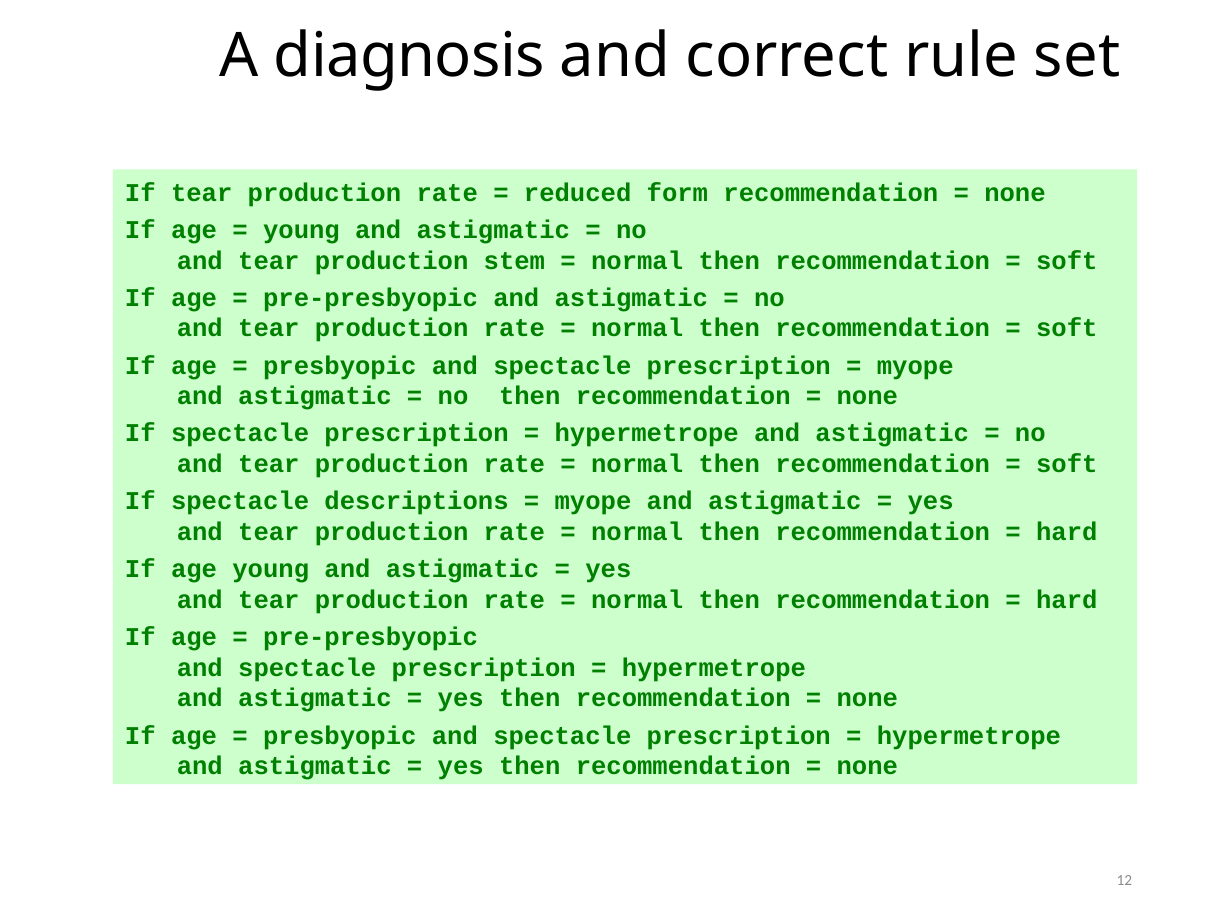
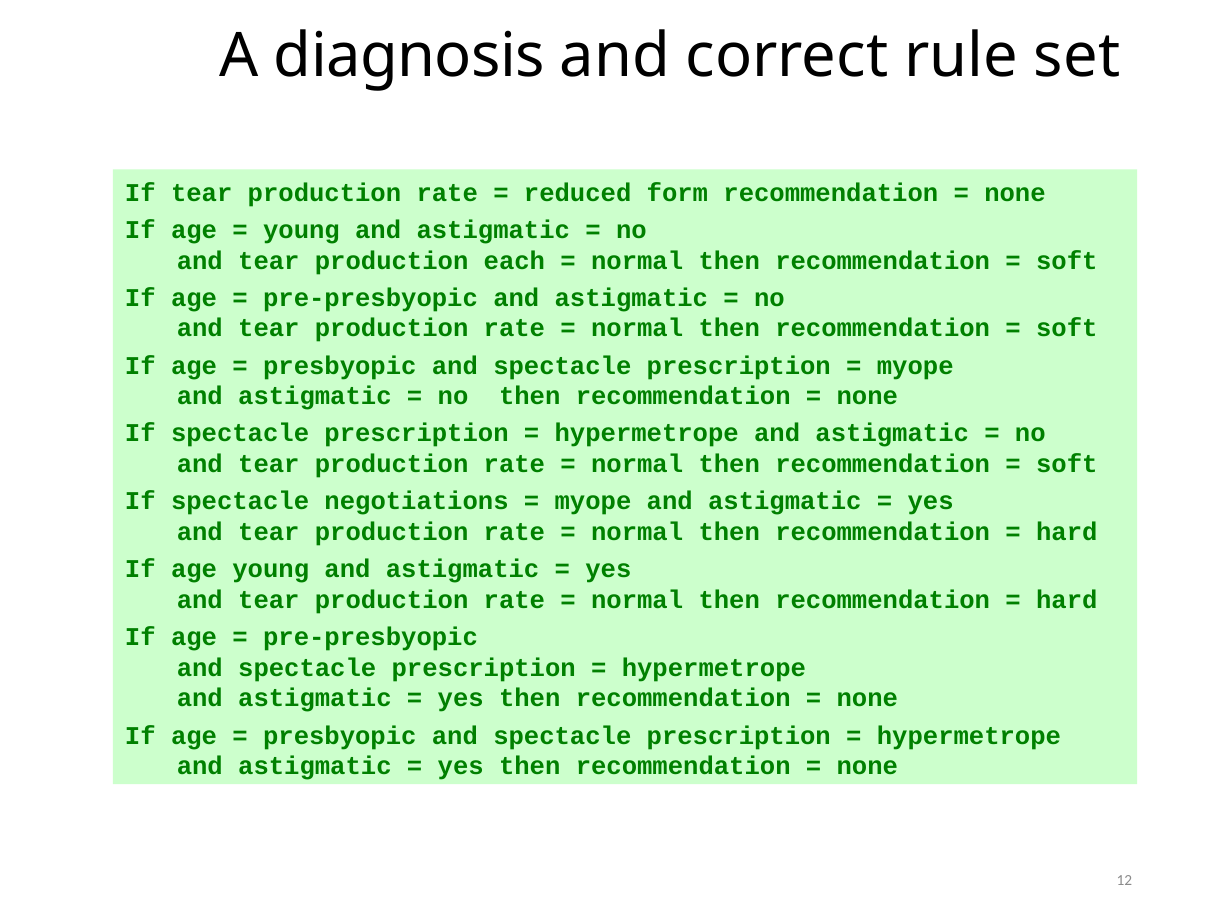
stem: stem -> each (514, 261)
descriptions: descriptions -> negotiations (417, 501)
